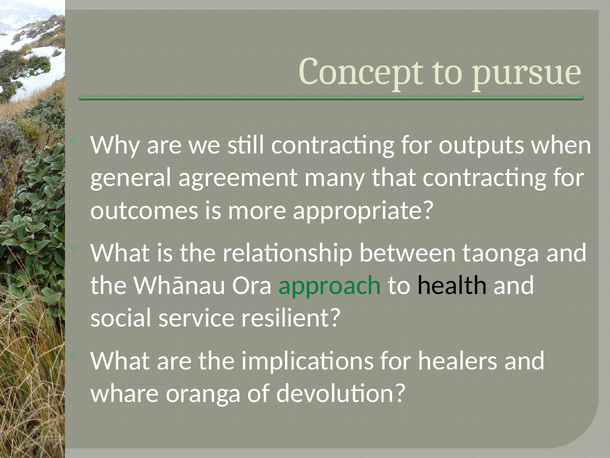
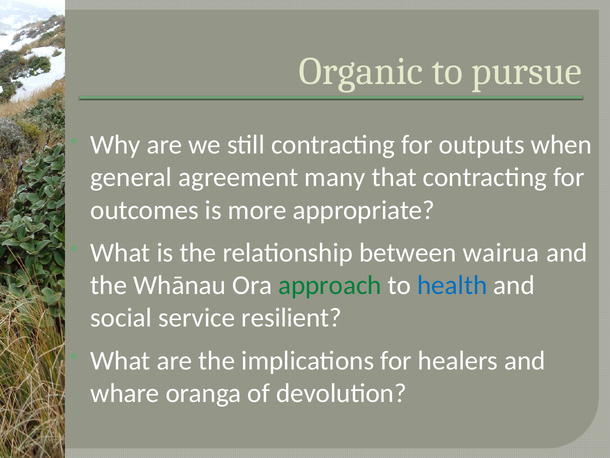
Concept: Concept -> Organic (361, 71)
taonga: taonga -> wairua (501, 253)
health colour: black -> blue (452, 285)
